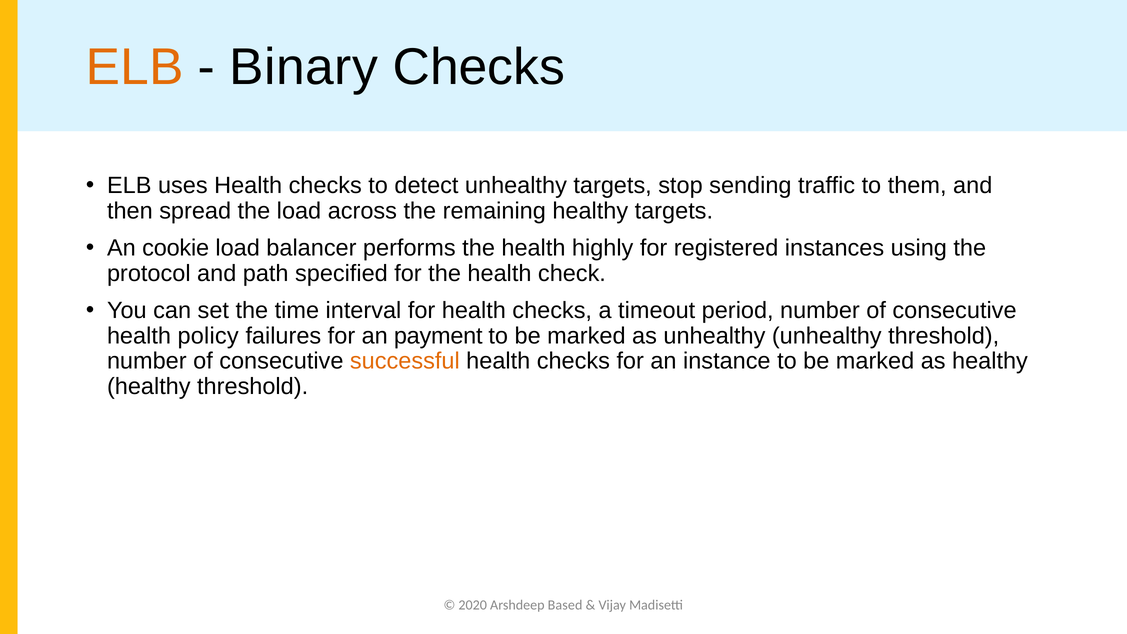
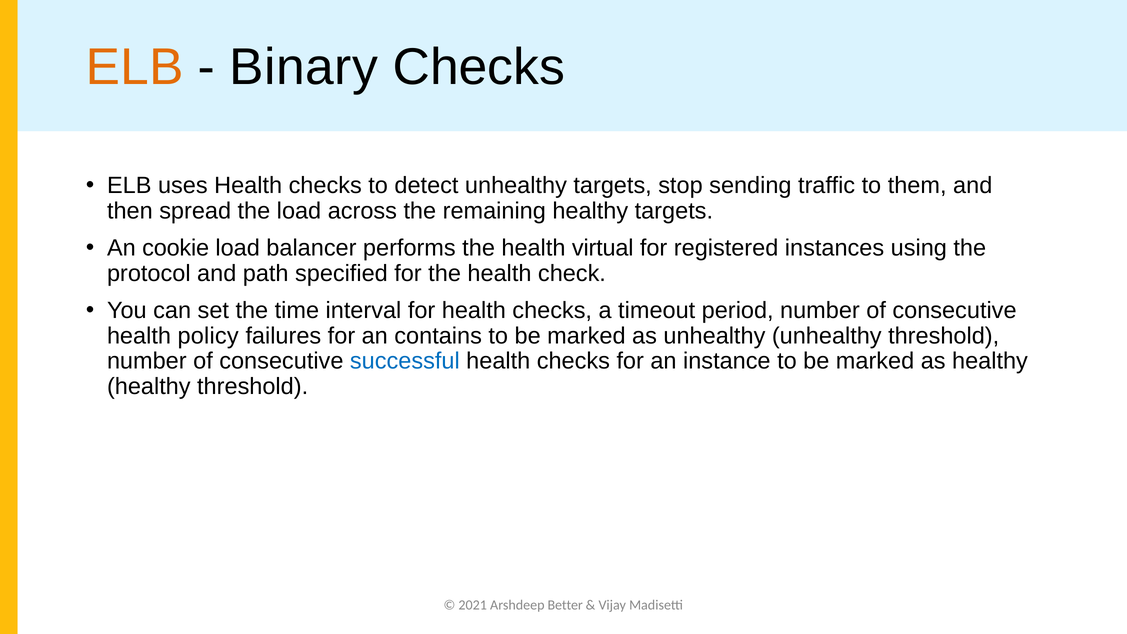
highly: highly -> virtual (603, 248)
payment: payment -> contains (438, 336)
successful colour: orange -> blue (405, 361)
2020: 2020 -> 2021 (473, 605)
Based: Based -> Better (565, 605)
